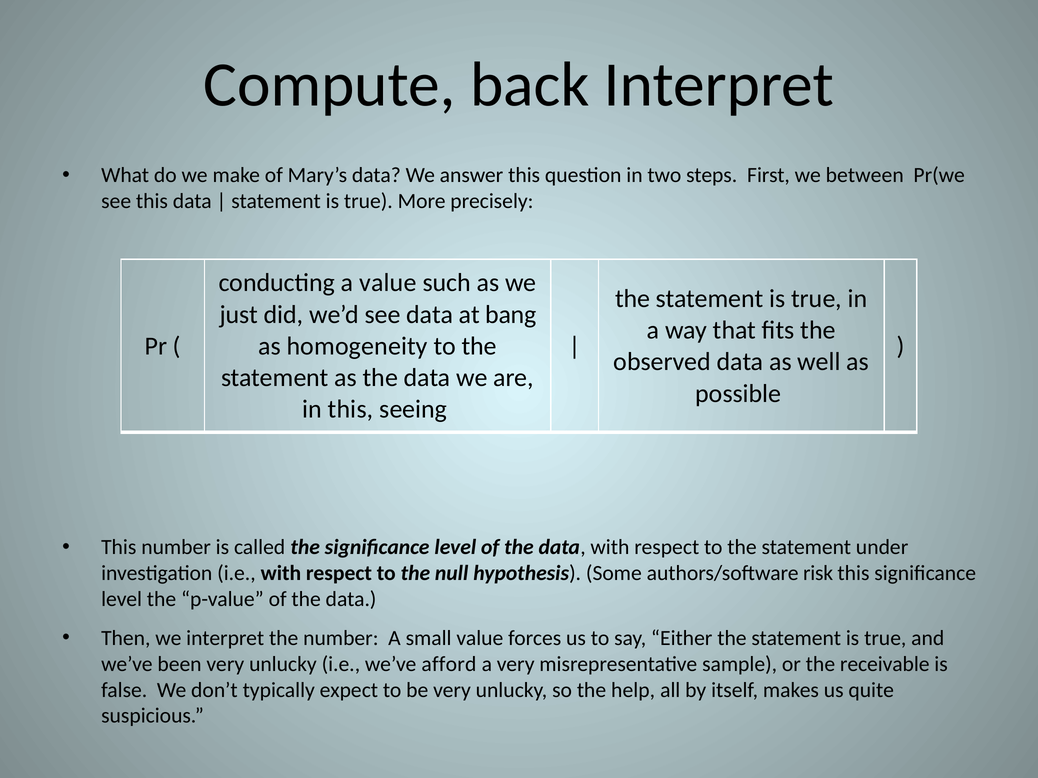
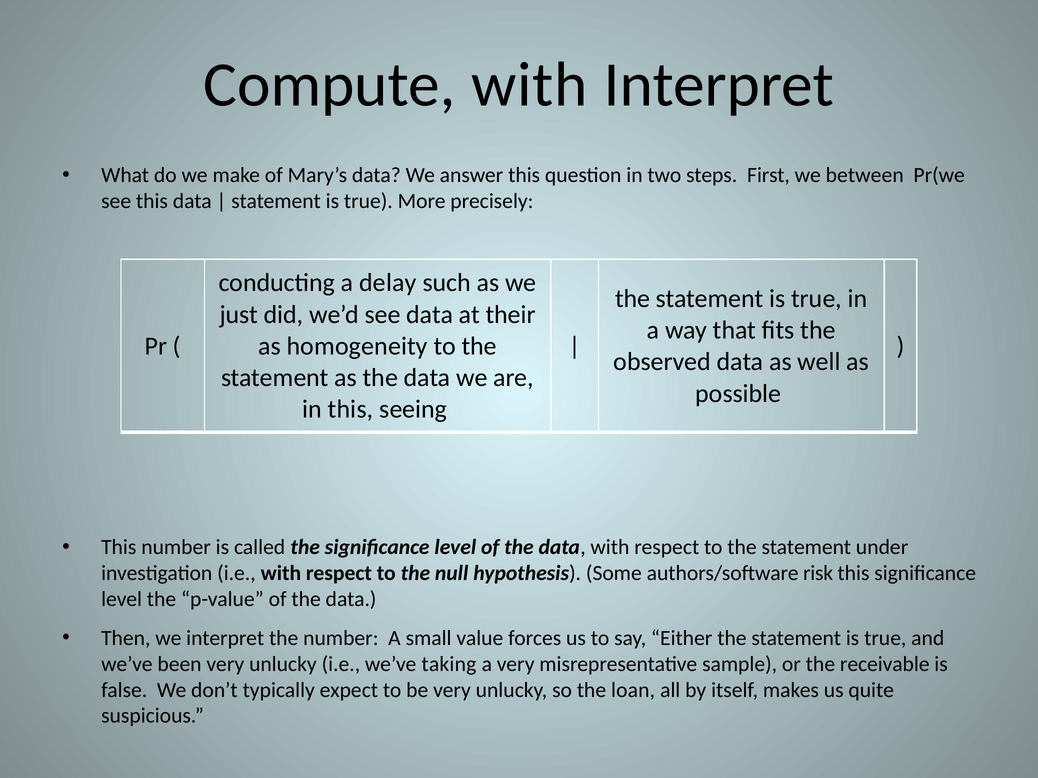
Compute back: back -> with (529, 85)
a value: value -> delay (388, 283)
bang: bang -> their (511, 315)
afford: afford -> taking (449, 664)
help: help -> loan (633, 690)
